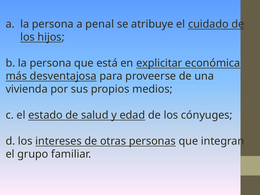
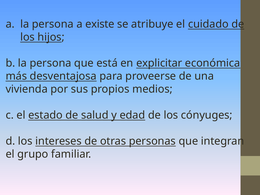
penal: penal -> existe (100, 24)
